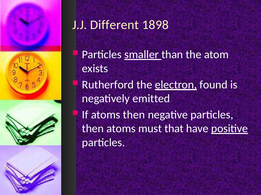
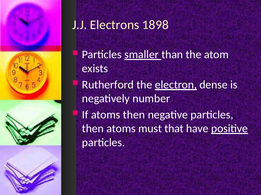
Different: Different -> Electrons (115, 25)
found: found -> dense (214, 85)
emitted: emitted -> number (151, 99)
